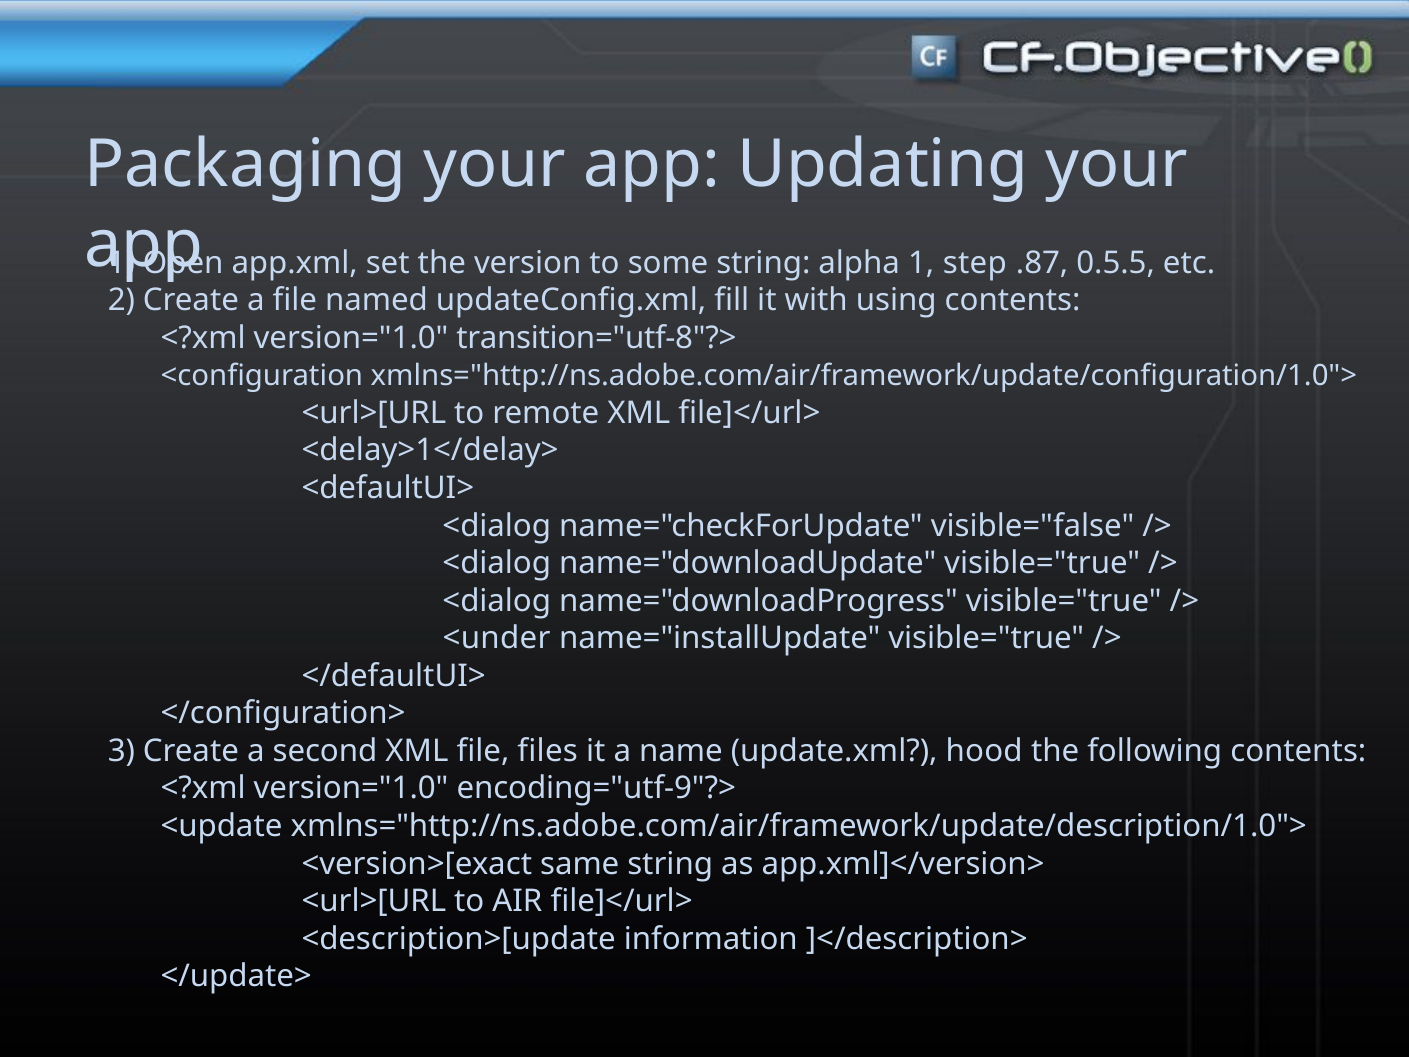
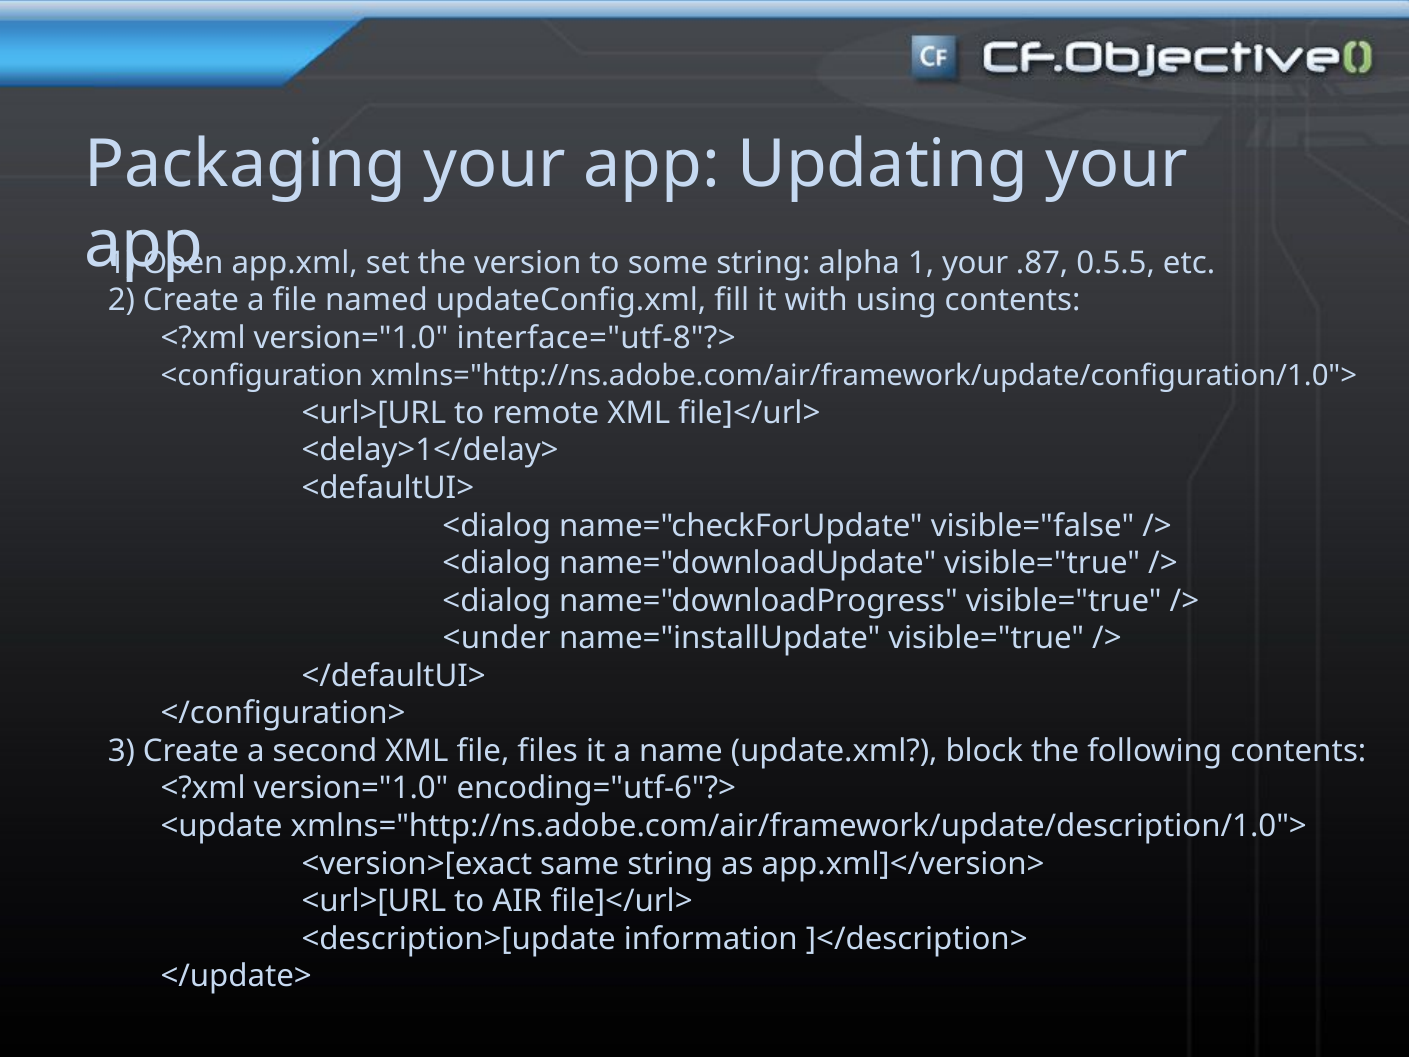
1 step: step -> your (975, 263)
transition="utf-8"?>: transition="utf-8"?> -> interface="utf-8"?> (596, 338)
hood: hood -> block (984, 751)
encoding="utf-9"?>: encoding="utf-9"?> -> encoding="utf-6"?> (596, 788)
